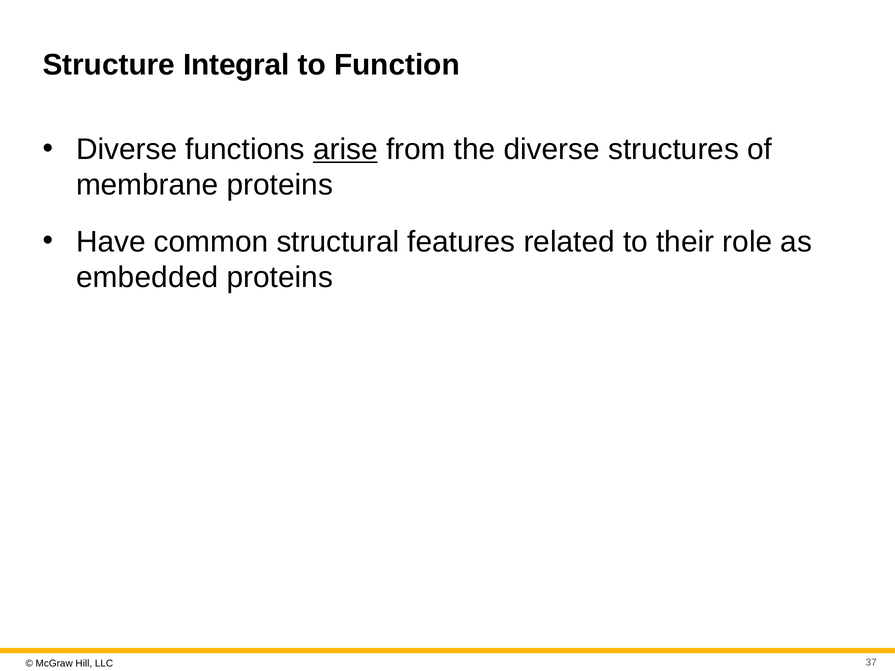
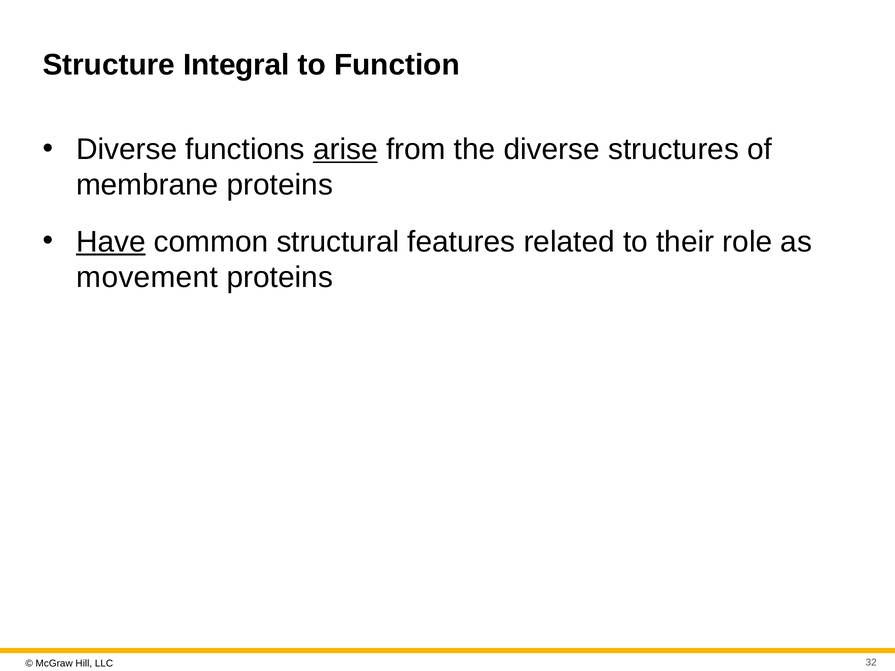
Have underline: none -> present (111, 242)
embedded: embedded -> movement (147, 278)
37: 37 -> 32 (871, 663)
